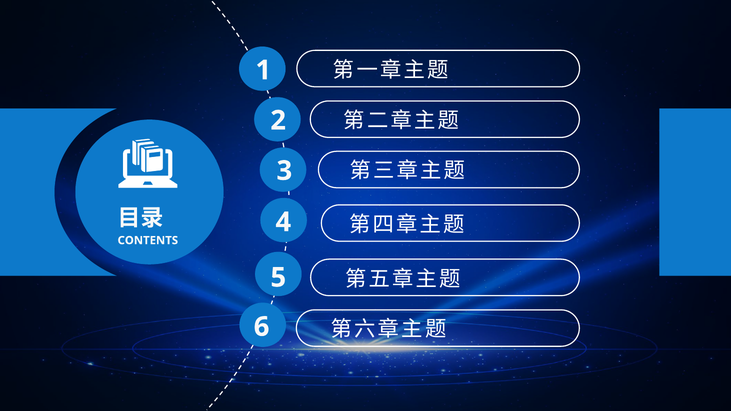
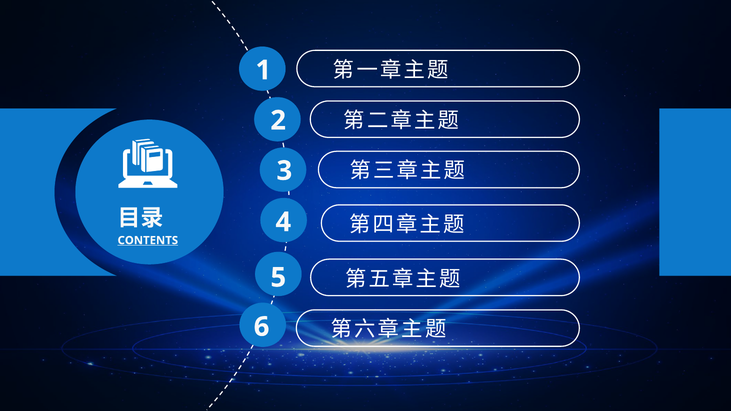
CONTENTS underline: none -> present (148, 241)
